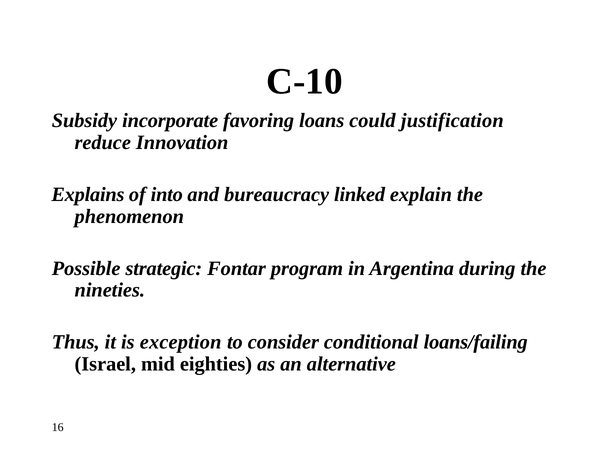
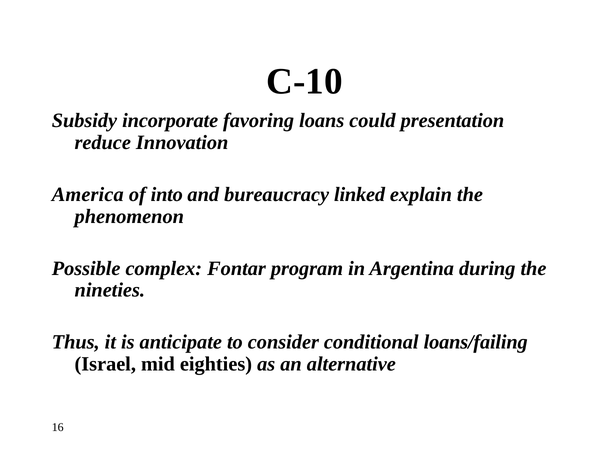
justification: justification -> presentation (452, 120)
Explains: Explains -> America (88, 194)
strategic: strategic -> complex (164, 268)
exception: exception -> anticipate (181, 342)
